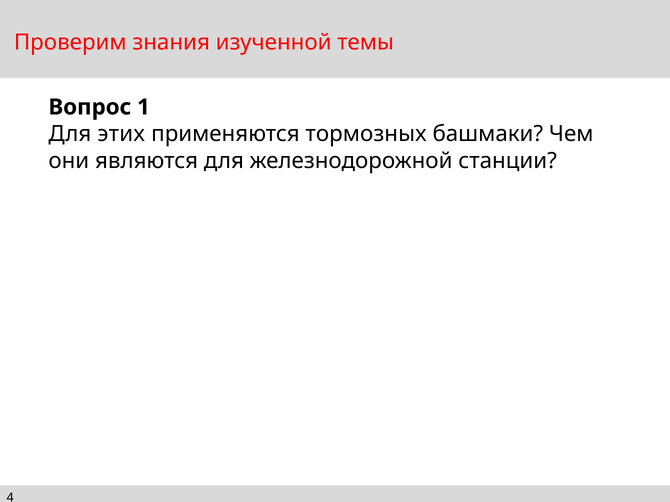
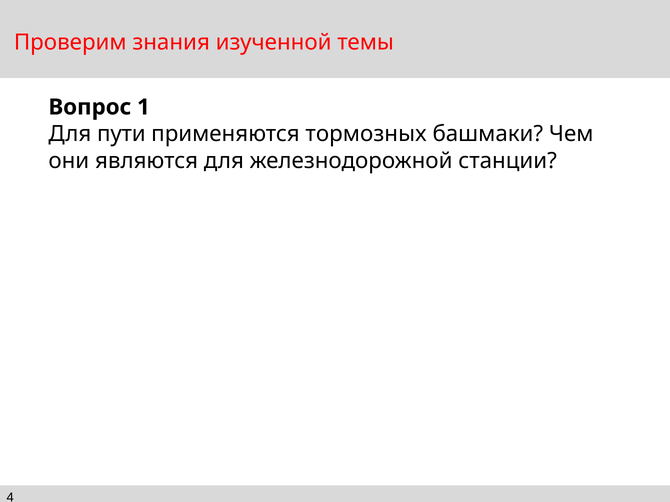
этих: этих -> пути (121, 134)
